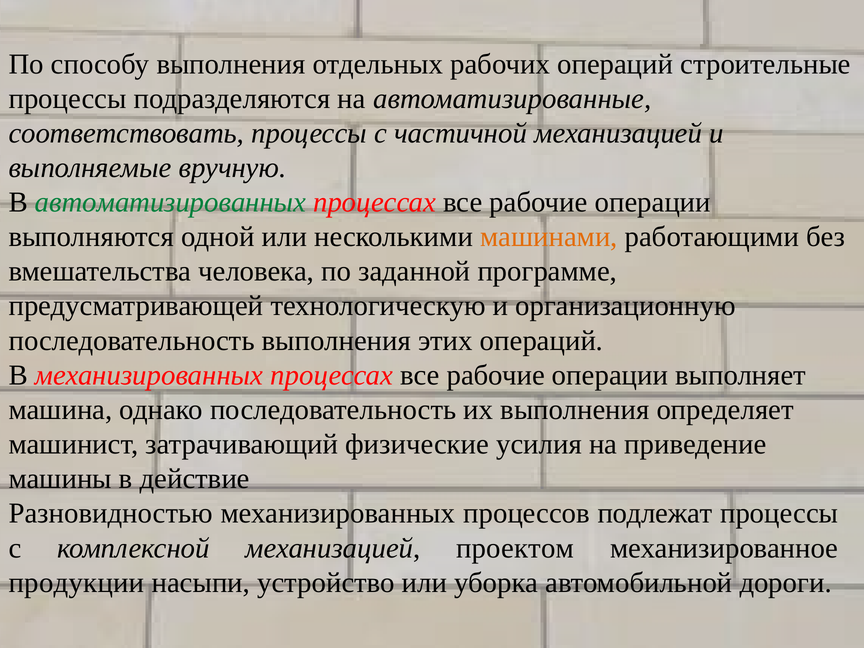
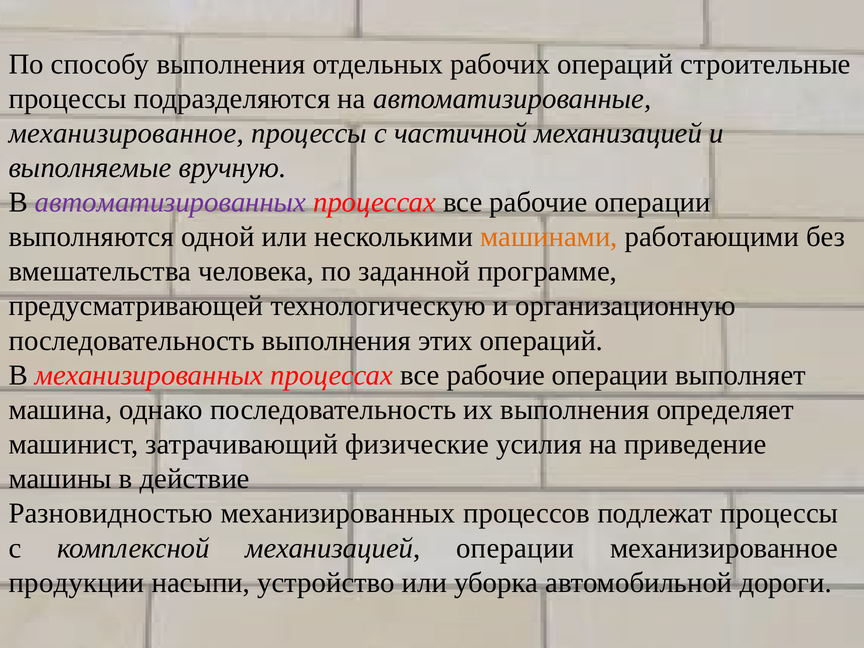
соответствовать: соответствовать -> механизированное (126, 133)
автоматизированных colour: green -> purple (171, 202)
механизацией проектом: проектом -> операции (515, 548)
